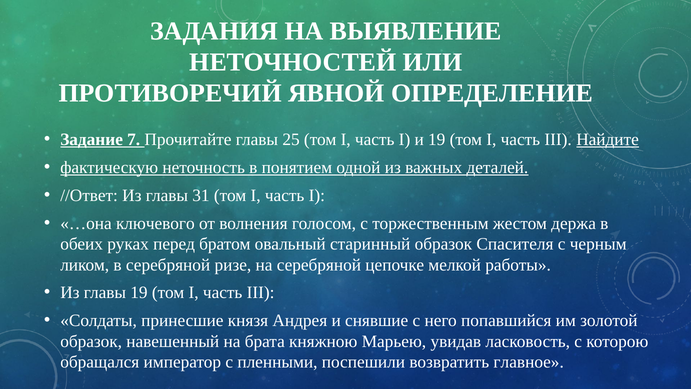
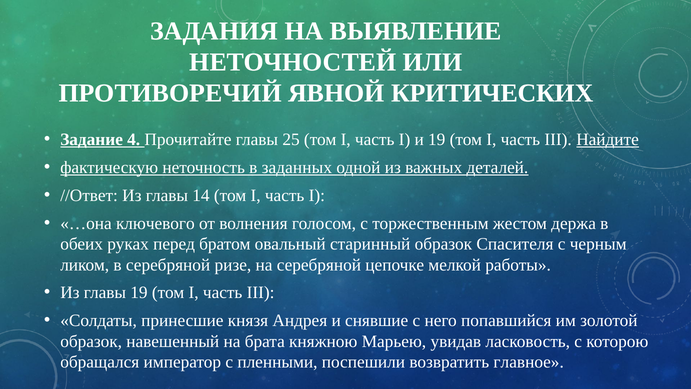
ОПРЕДЕЛЕНИЕ: ОПРЕДЕЛЕНИЕ -> КРИТИЧЕСКИХ (492, 93)
7: 7 -> 4 (134, 139)
понятием: понятием -> заданных (297, 167)
31: 31 -> 14 (201, 195)
